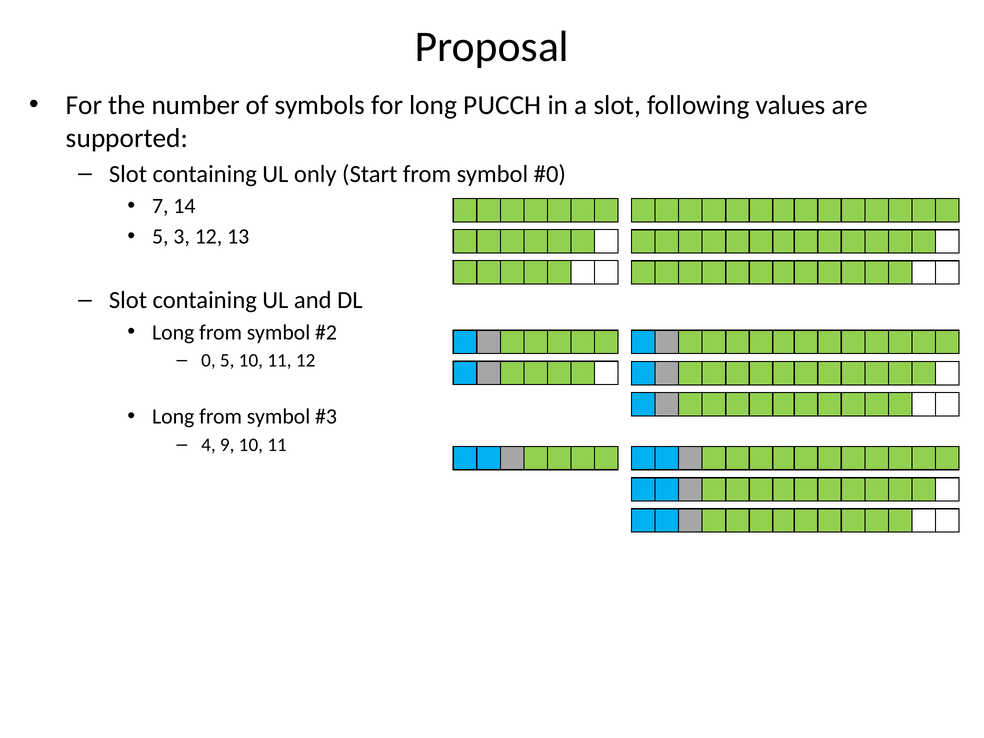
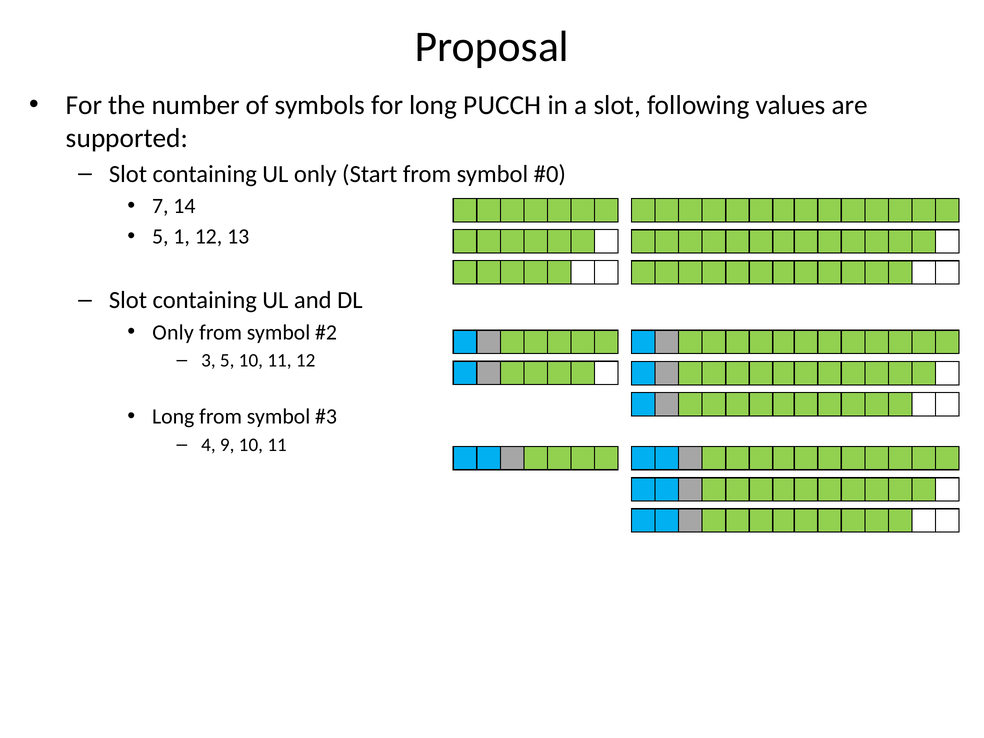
3: 3 -> 1 (182, 237)
Long: Long -> Only (173, 332)
0: 0 -> 3 (208, 361)
